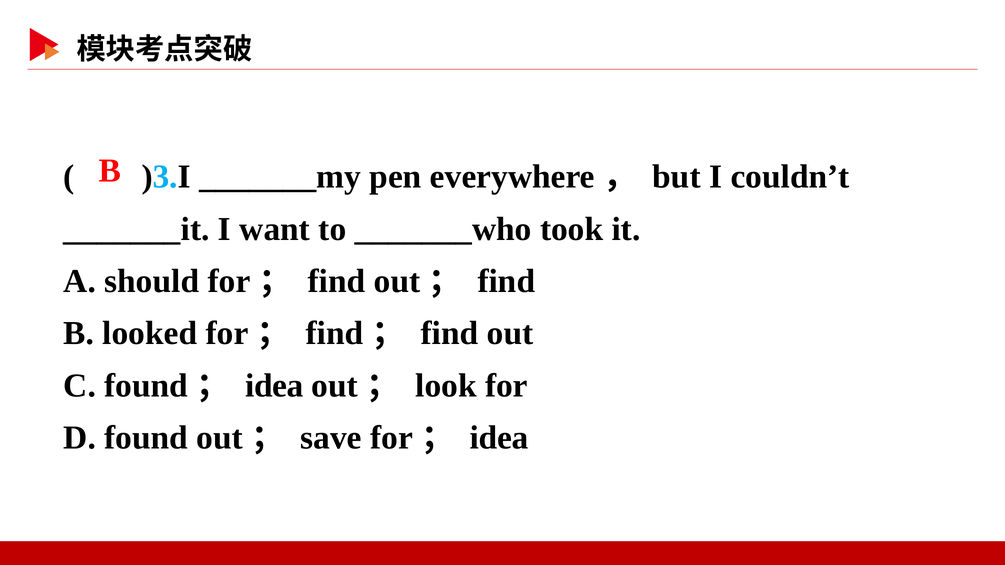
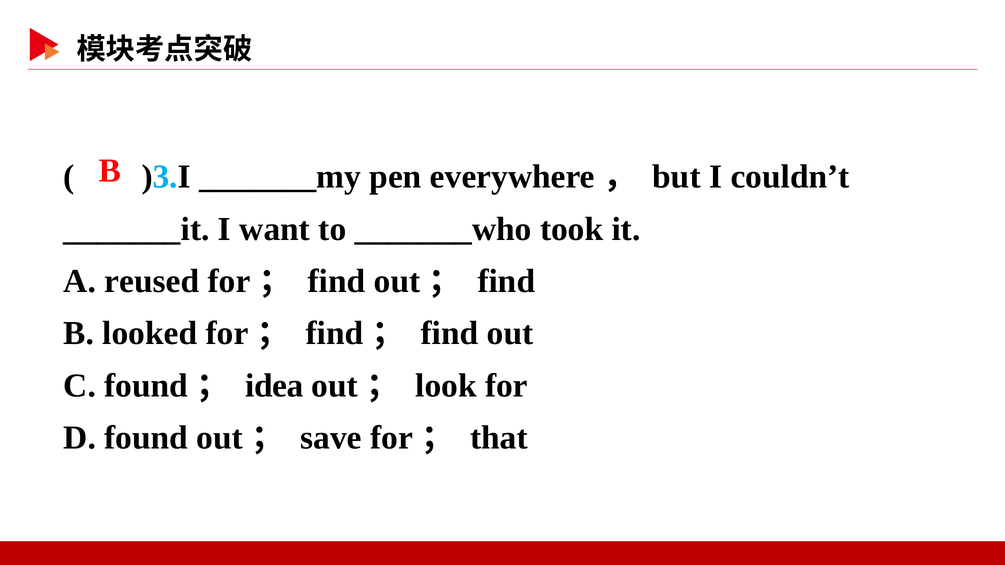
should: should -> reused (152, 281)
idea: idea -> that (499, 438)
